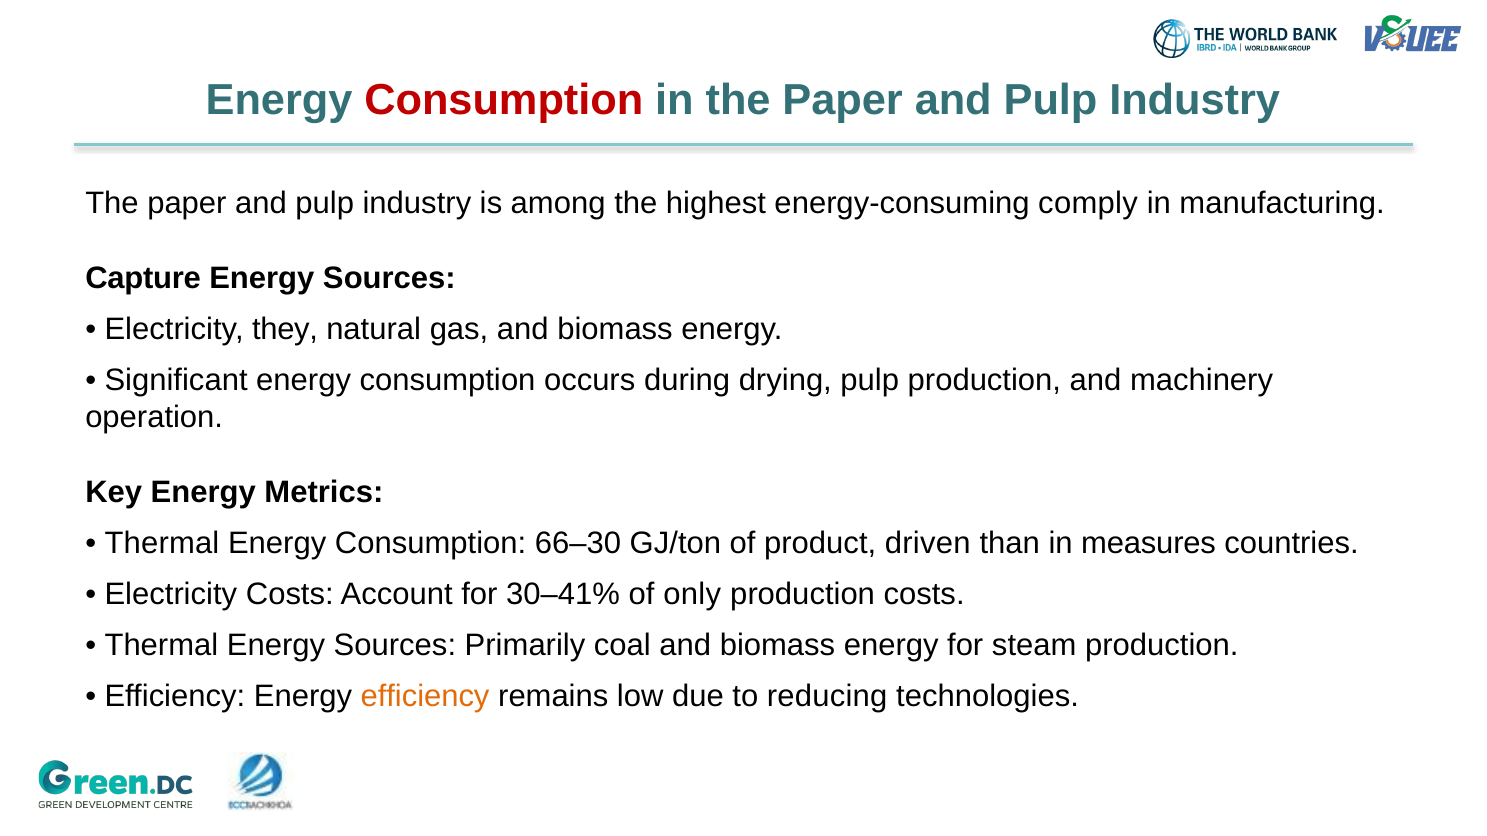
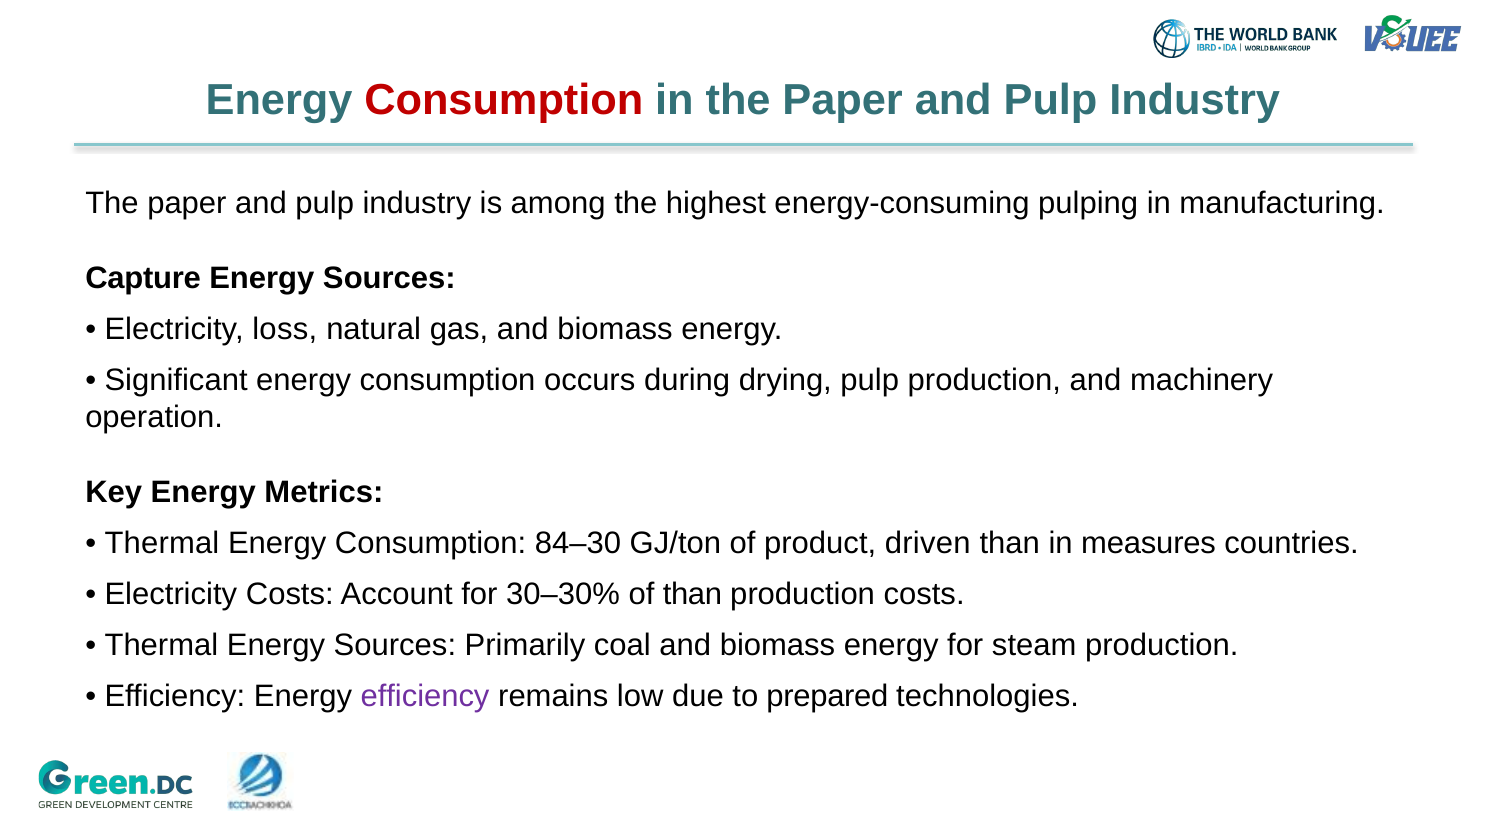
comply: comply -> pulping (1088, 204)
they: they -> loss (285, 329)
66–30: 66–30 -> 84–30 (578, 543)
30–41%: 30–41% -> 30–30% (563, 594)
of only: only -> than (692, 594)
efficiency colour: orange -> purple (425, 697)
reducing: reducing -> prepared (827, 697)
